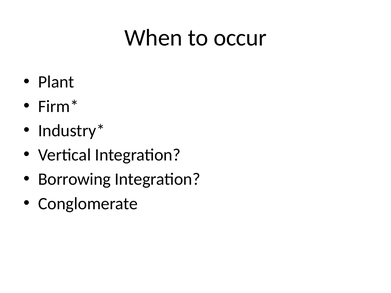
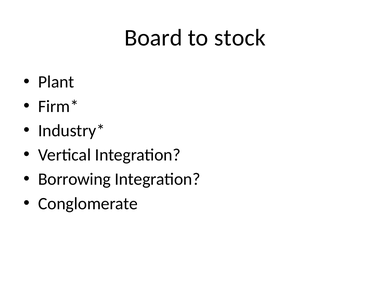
When: When -> Board (153, 38)
occur: occur -> stock (240, 38)
